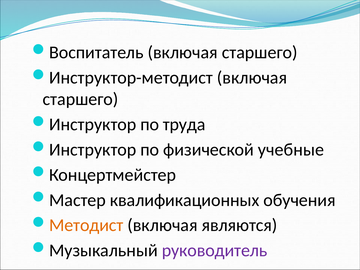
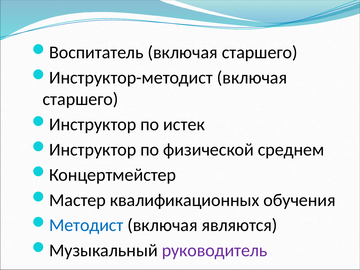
труда: труда -> истек (184, 124)
учебные: учебные -> среднем (291, 150)
Методист colour: orange -> blue (86, 225)
